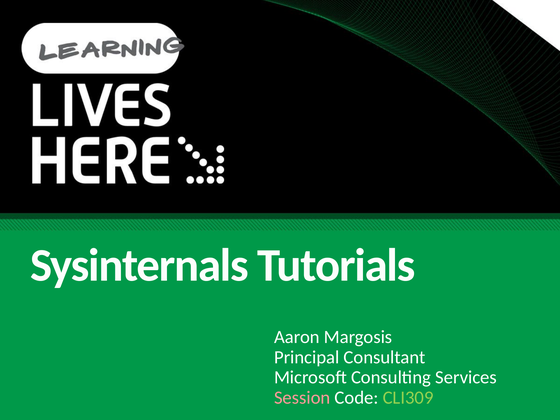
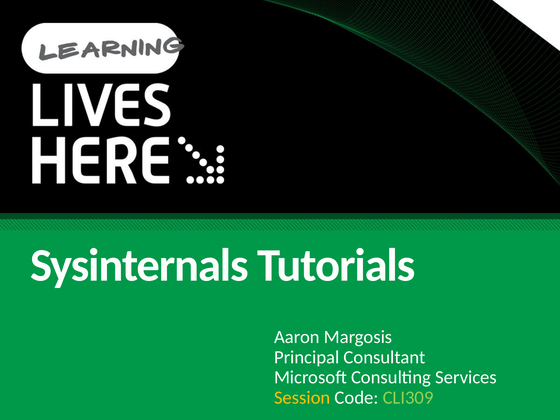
Session colour: pink -> yellow (302, 398)
